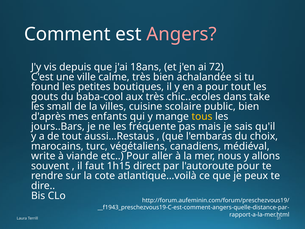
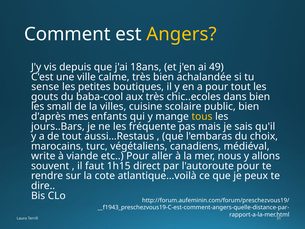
Angers colour: pink -> yellow (182, 34)
72: 72 -> 49 (216, 67)
found: found -> sense (45, 87)
dans take: take -> bien (260, 97)
